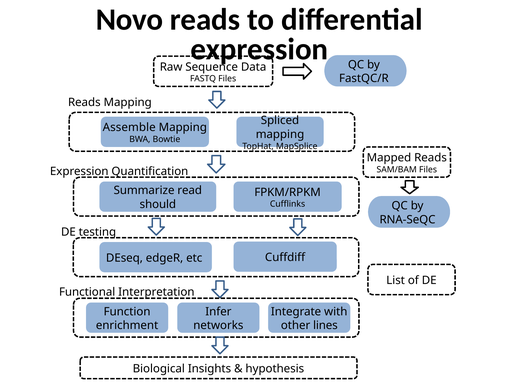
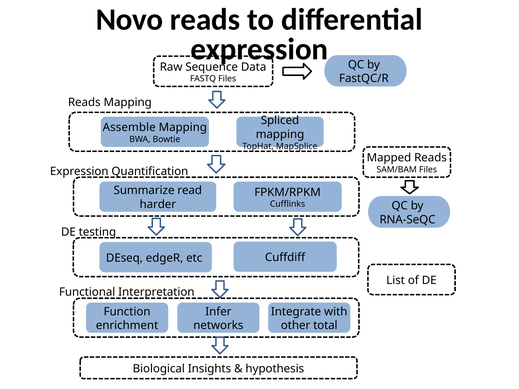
should: should -> harder (158, 204)
lines: lines -> total (325, 326)
